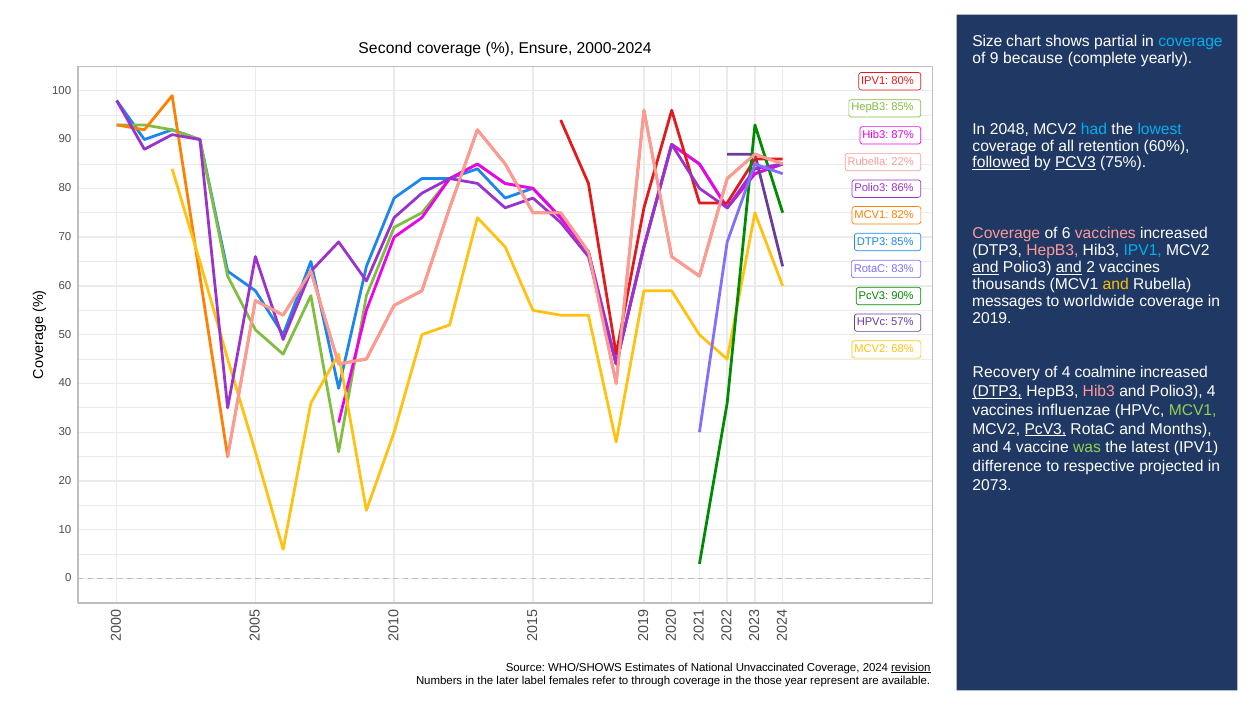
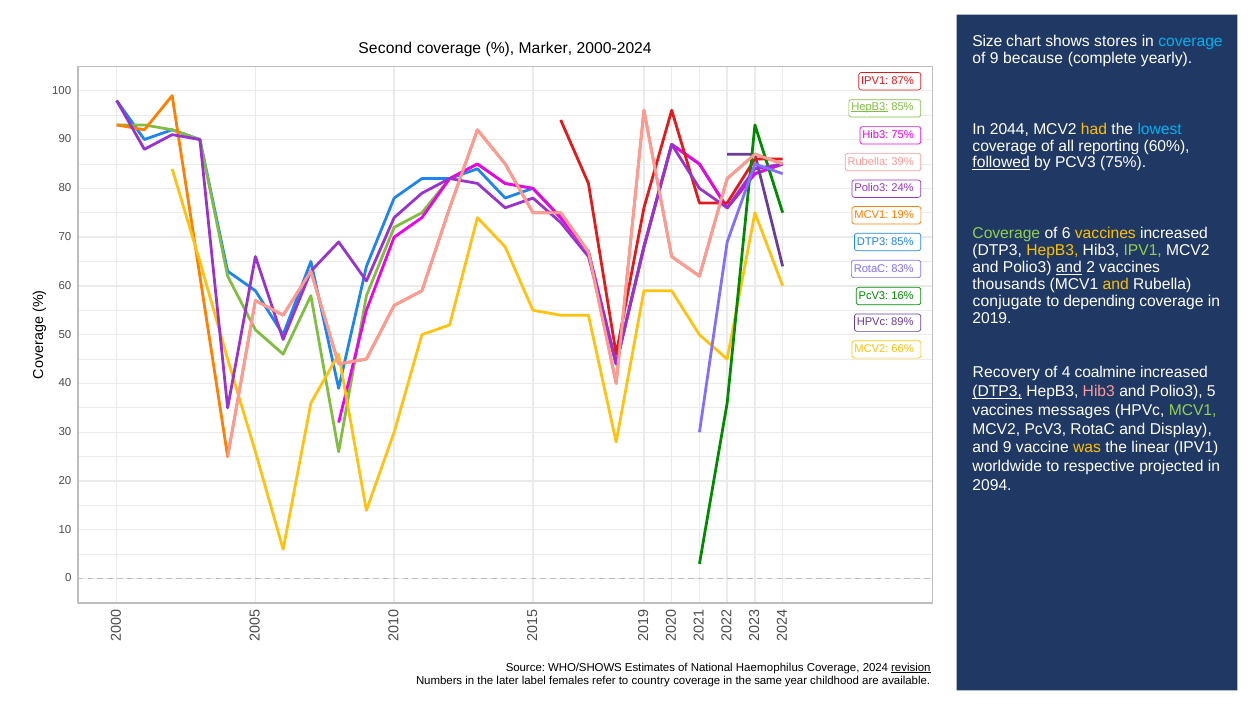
partial: partial -> stores (1116, 41)
Ensure: Ensure -> Marker (545, 48)
80%: 80% -> 87% (903, 81)
HepB3 underline: none -> present (870, 107)
2048: 2048 -> 2044 (1009, 129)
had colour: light blue -> yellow (1094, 129)
Hib3 87%: 87% -> 75% (903, 135)
retention: retention -> reporting (1109, 146)
PCV3 underline: present -> none (1075, 163)
22%: 22% -> 39% (903, 162)
86%: 86% -> 24% (903, 188)
82%: 82% -> 19% (903, 215)
Coverage colour: pink -> light green (1006, 234)
vaccines colour: pink -> yellow (1105, 234)
HepB3 colour: pink -> yellow (1052, 250)
IPV1 colour: light blue -> light green (1143, 250)
and underline: present -> none (986, 267)
90%: 90% -> 16% (903, 295)
messages: messages -> conjugate (1007, 301)
worldwide: worldwide -> depending (1099, 301)
57%: 57% -> 89% (902, 322)
68%: 68% -> 66% (903, 349)
Polio3 4: 4 -> 5 (1211, 391)
influenzae: influenzae -> messages (1074, 410)
PcV3 underline: present -> none (1045, 429)
Months: Months -> Display (1181, 429)
and 4: 4 -> 9 (1007, 448)
was colour: light green -> yellow (1087, 448)
latest: latest -> linear (1151, 448)
difference: difference -> worldwide (1007, 466)
2073: 2073 -> 2094 (992, 485)
Unvaccinated: Unvaccinated -> Haemophilus (770, 668)
through: through -> country (651, 680)
those: those -> same (768, 680)
represent: represent -> childhood (835, 680)
